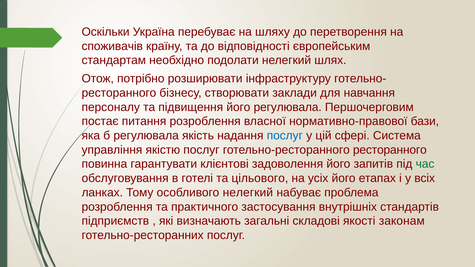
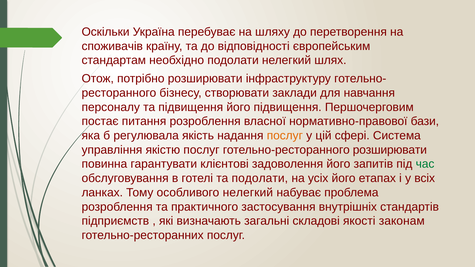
його регулювала: регулювала -> підвищення (288, 107)
послуг colour: blue -> orange (285, 136)
готельно-ресторанного ресторанного: ресторанного -> розширювати (390, 150)
та цільового: цільового -> подолати (260, 178)
